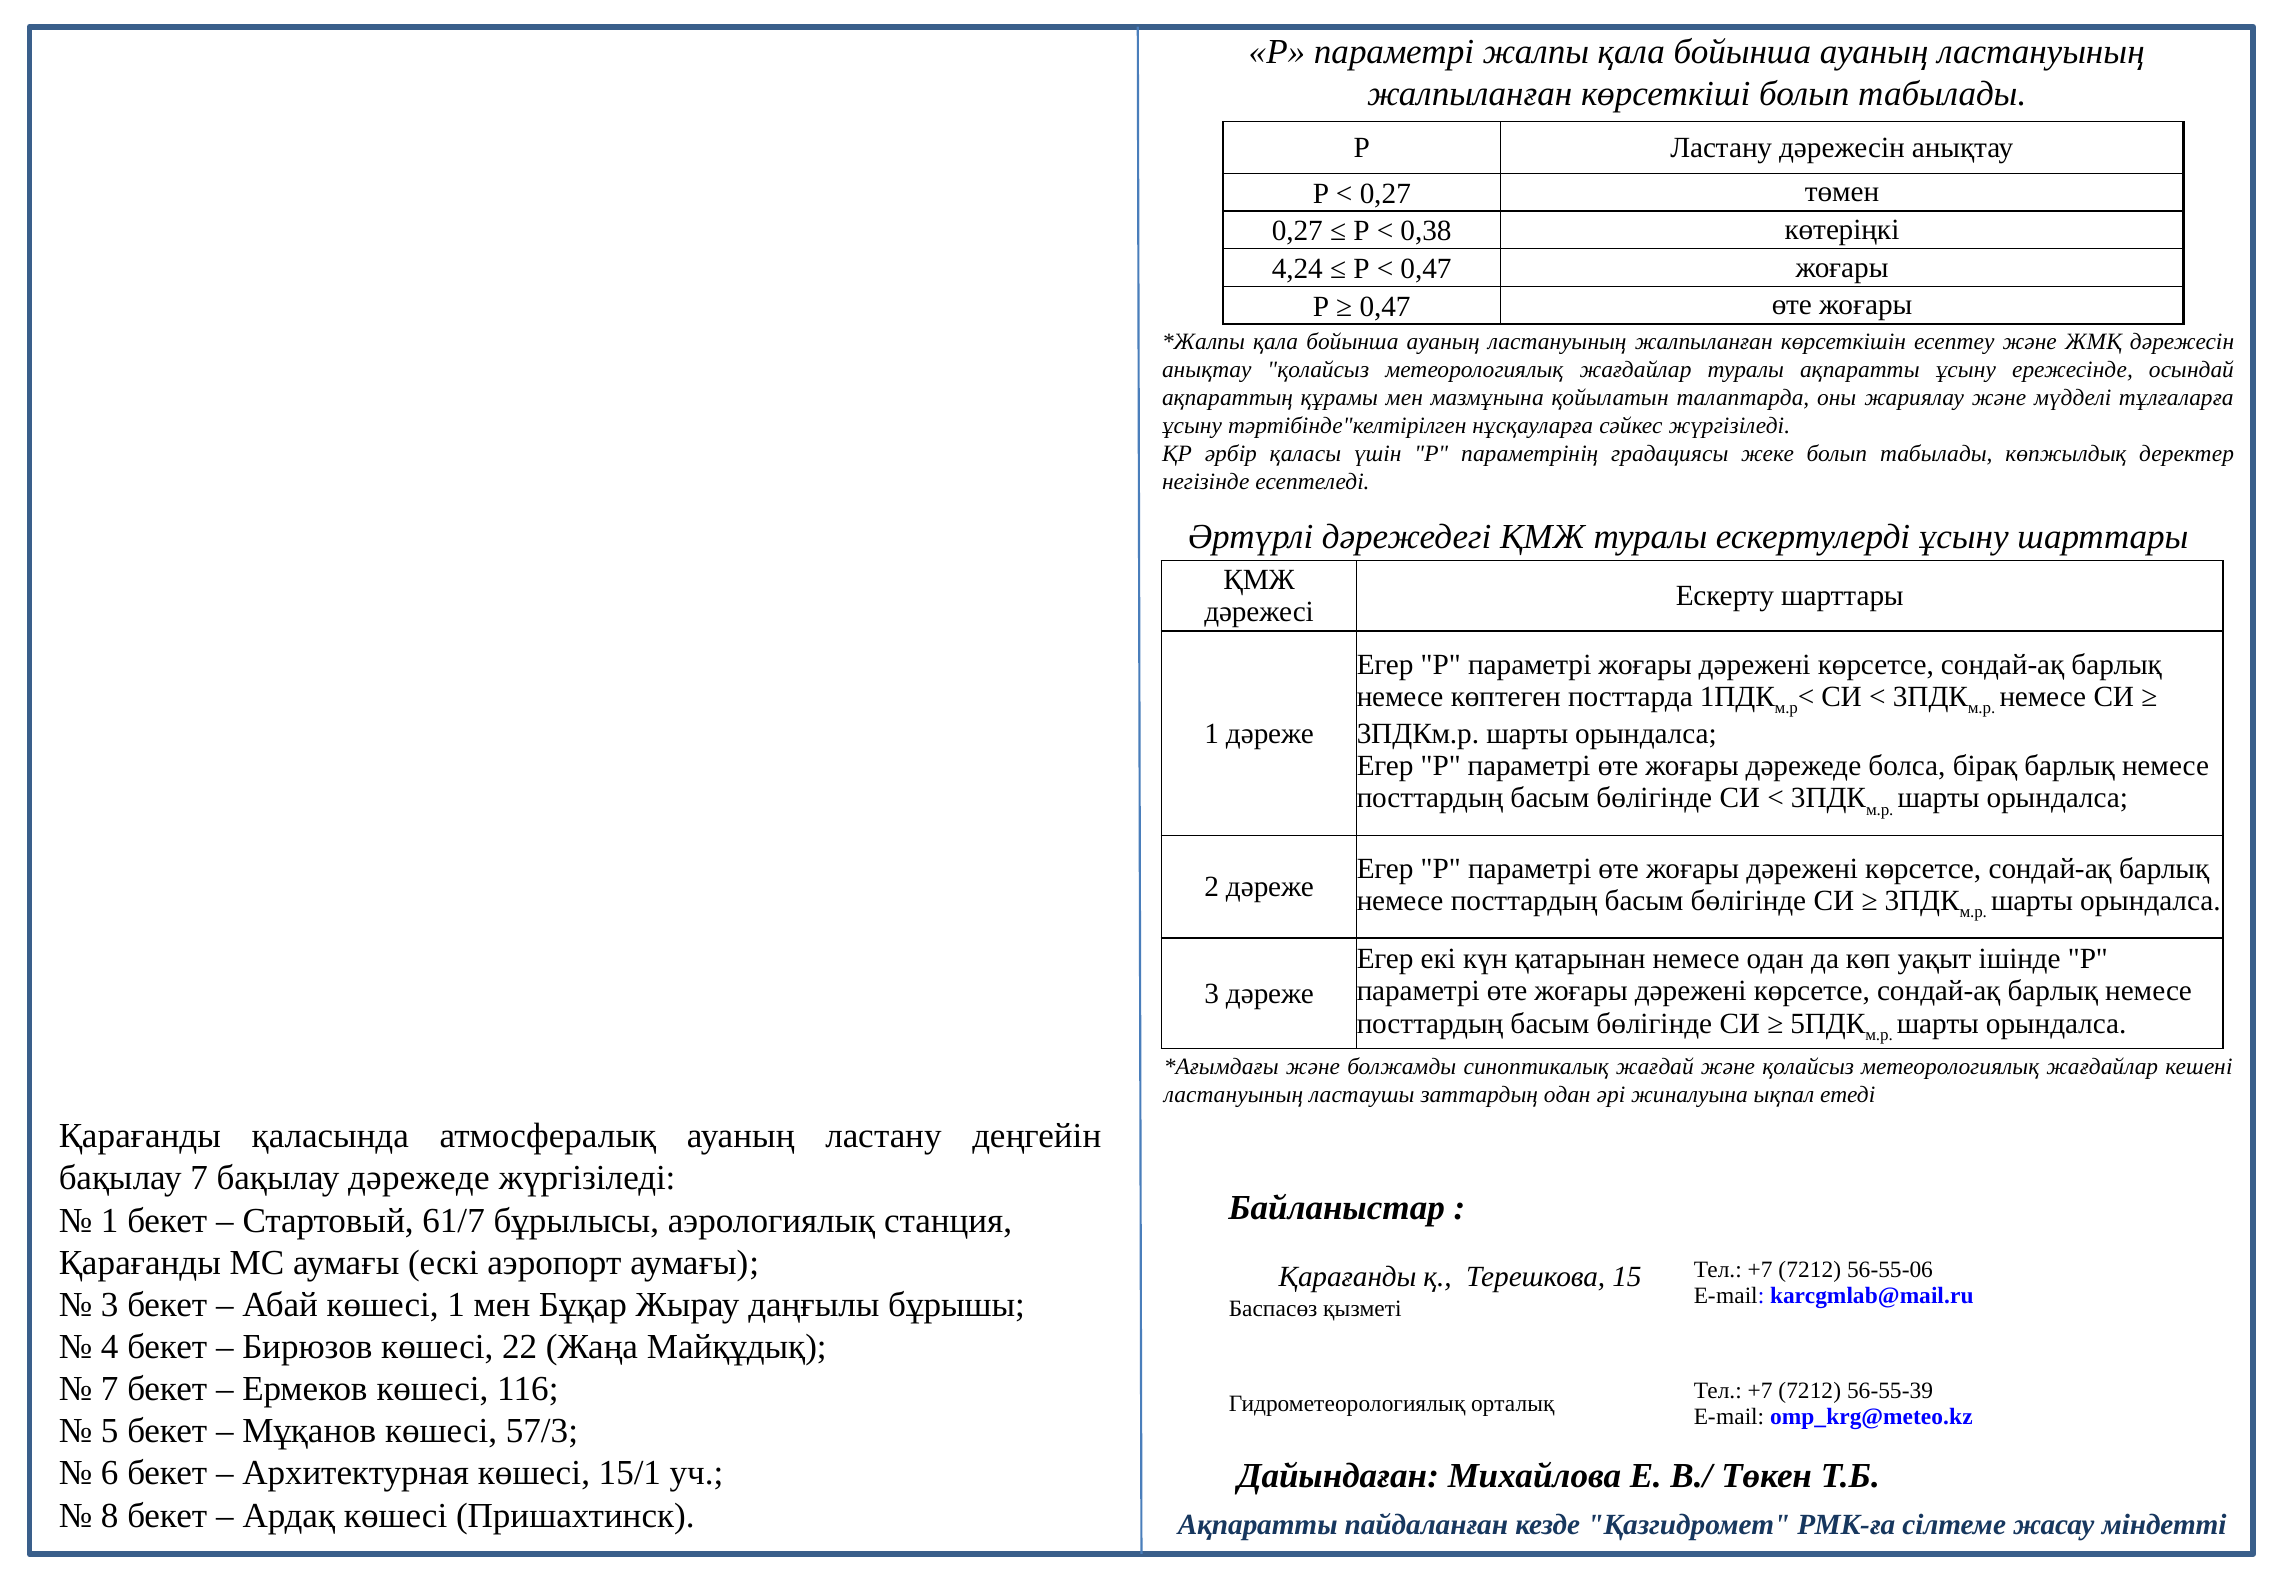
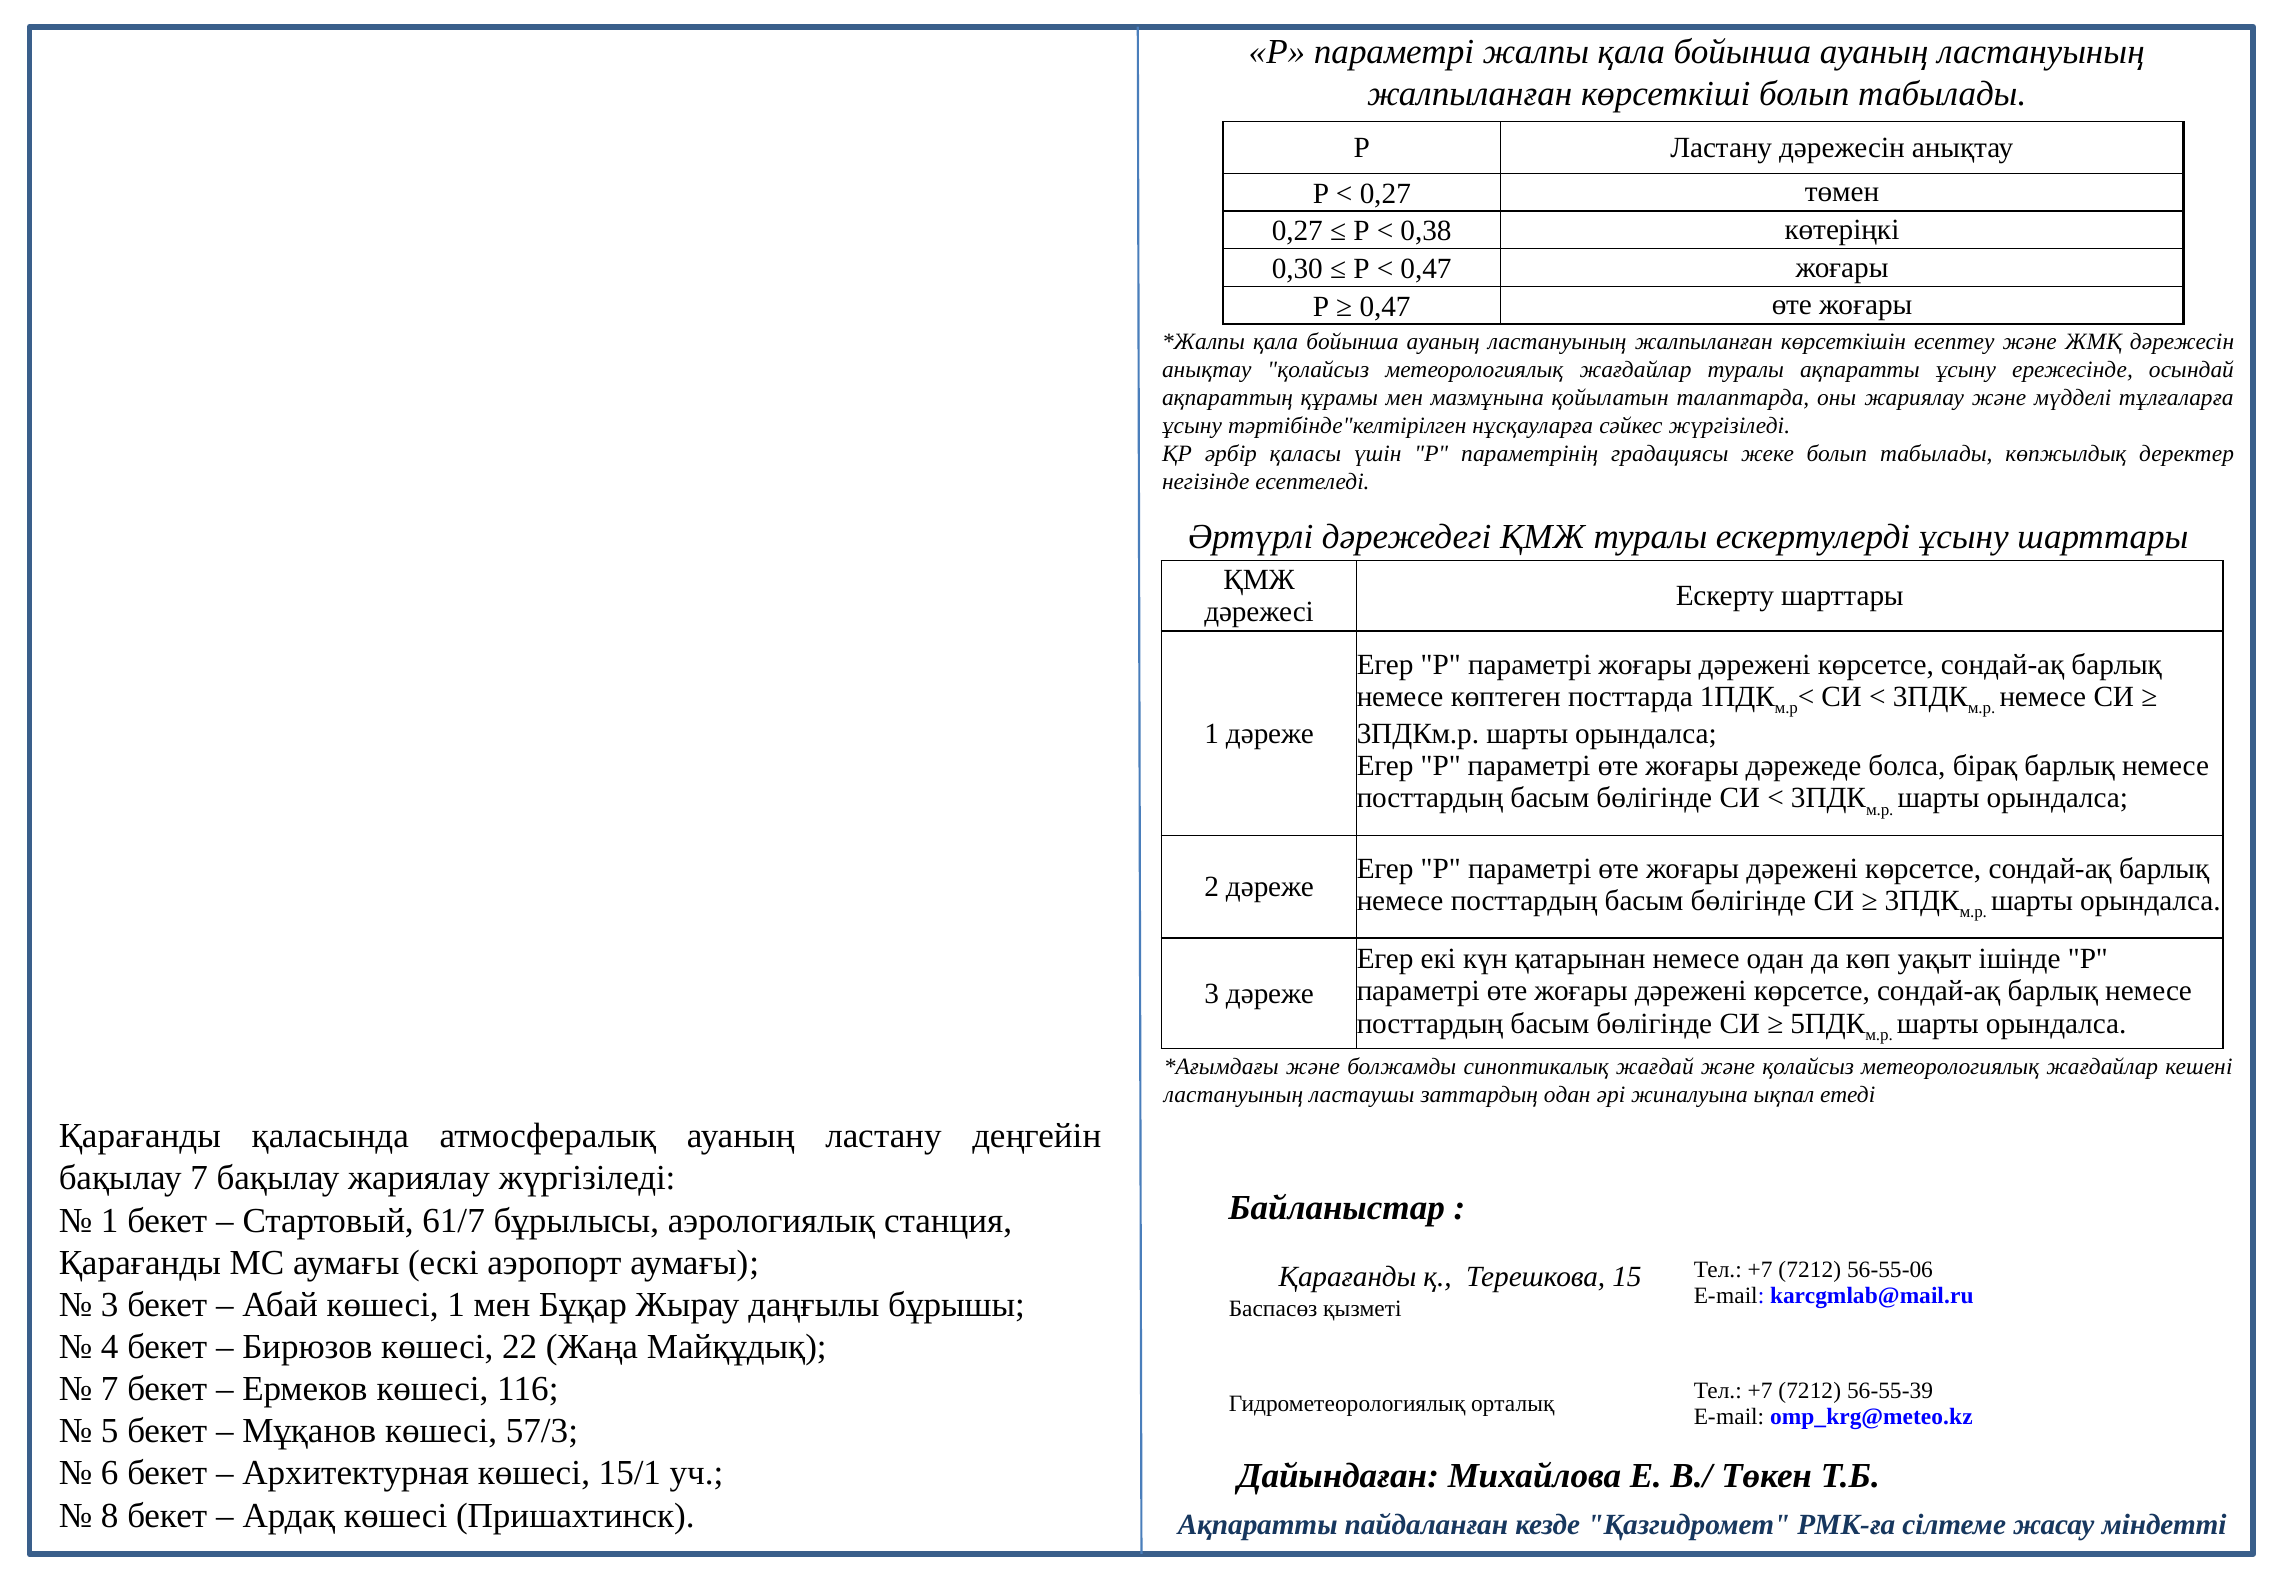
4,24: 4,24 -> 0,30 (1297, 269)
бақылау дәрежеде: дәрежеде -> жариялау (419, 1178)
